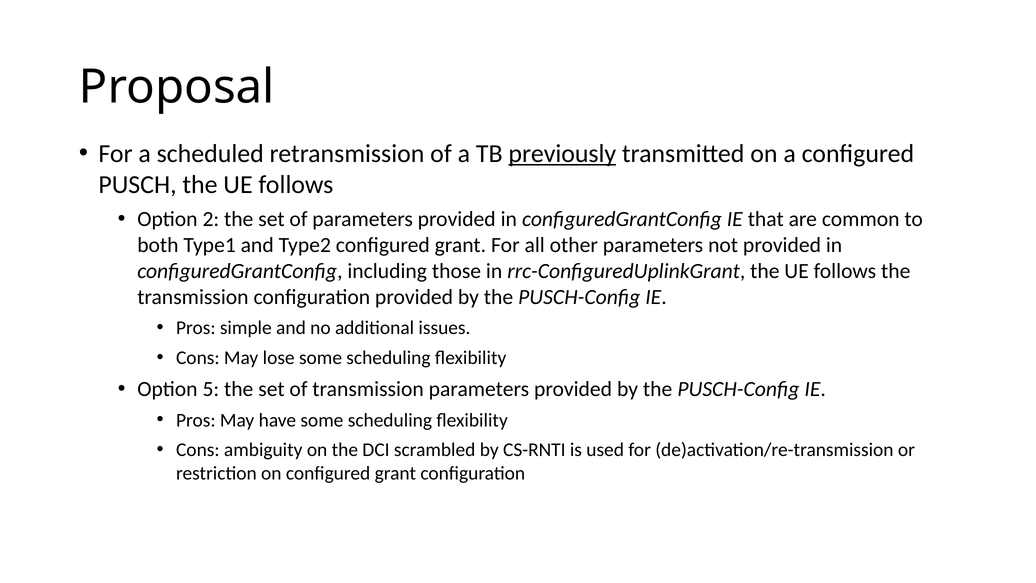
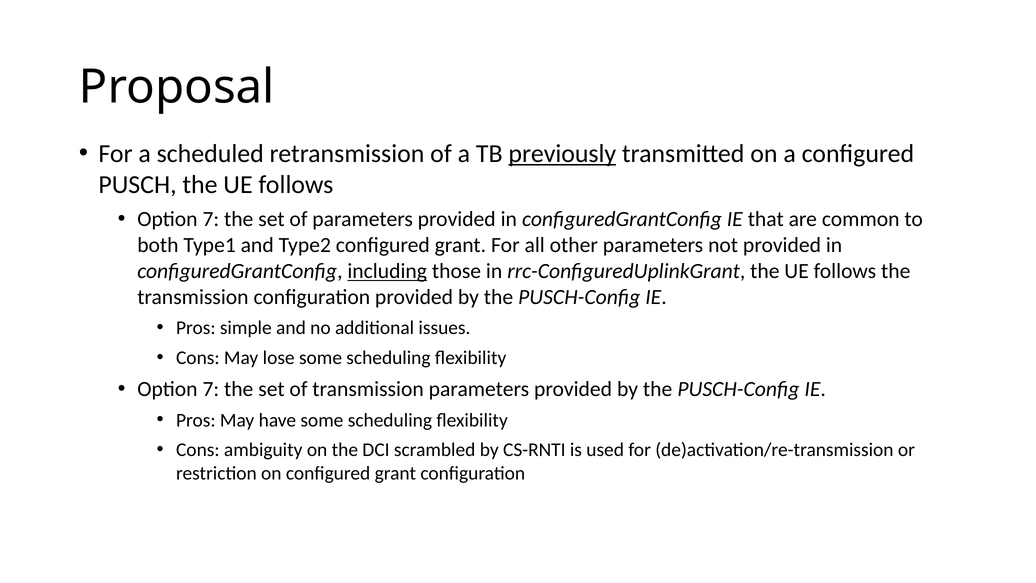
2: 2 -> 7 (211, 219)
including underline: none -> present (387, 271)
5: 5 -> 7 (211, 389)
